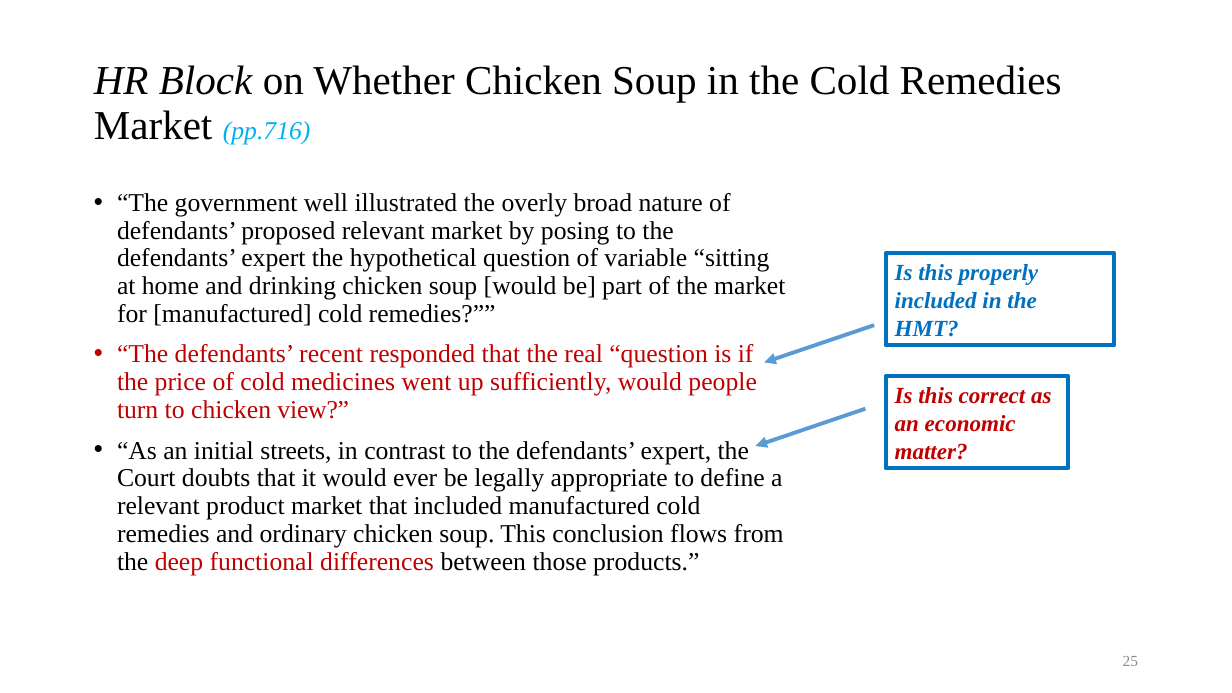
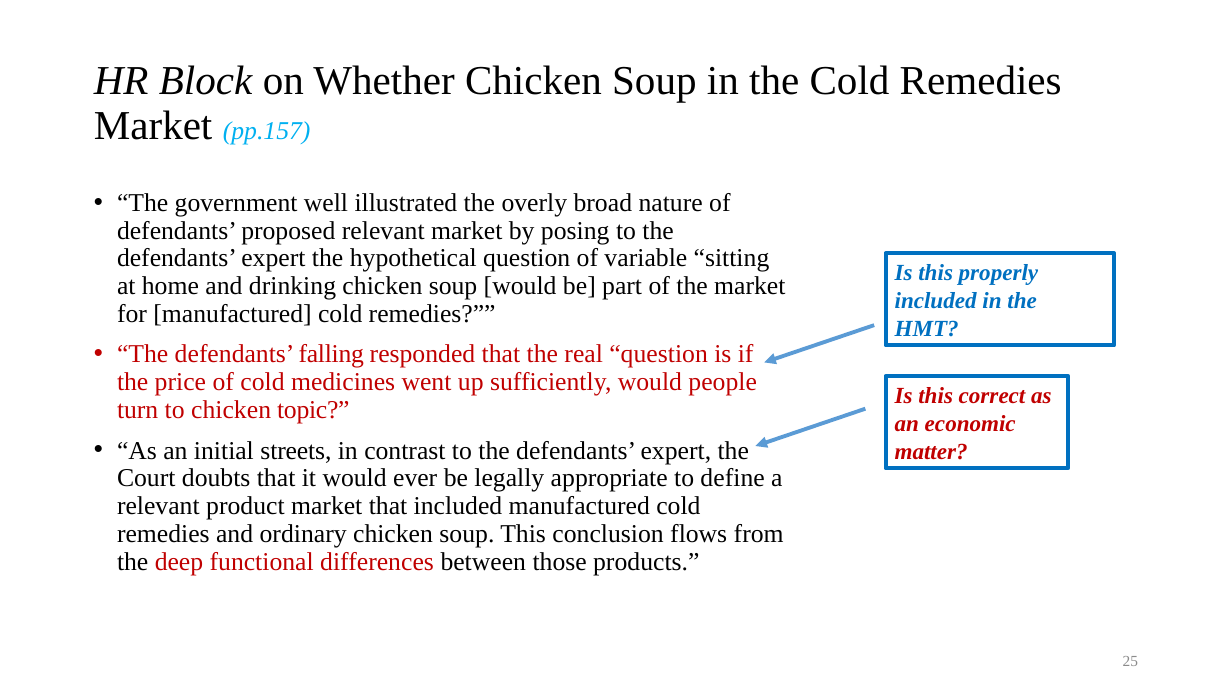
pp.716: pp.716 -> pp.157 (267, 131)
recent: recent -> falling (331, 354)
view: view -> topic (313, 410)
